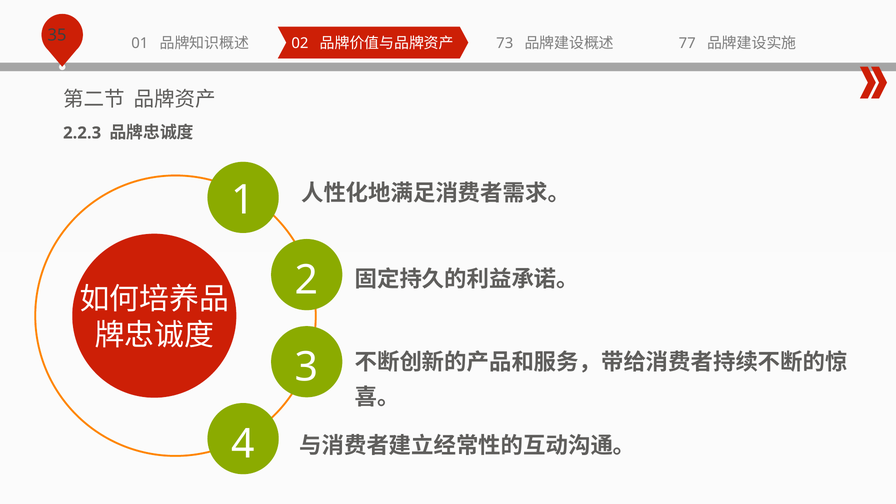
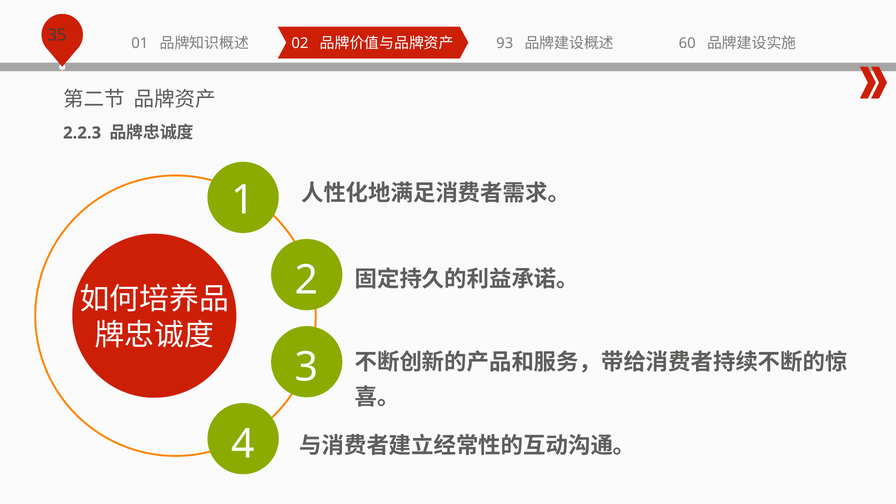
77: 77 -> 60 (687, 44)
73: 73 -> 93 (505, 44)
